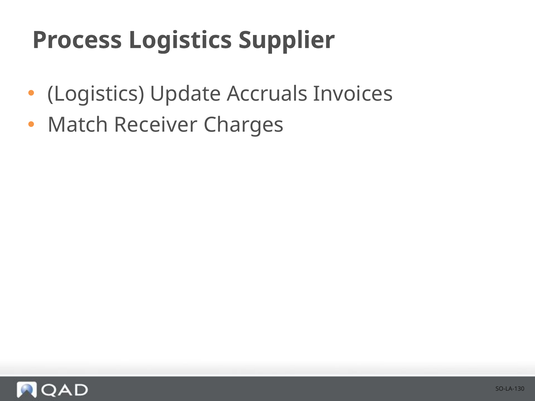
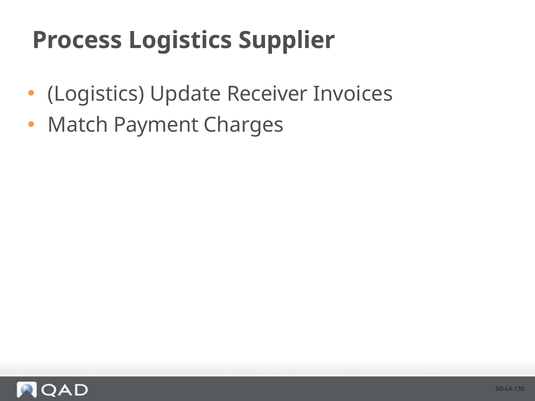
Accruals: Accruals -> Receiver (267, 94)
Receiver: Receiver -> Payment (156, 125)
